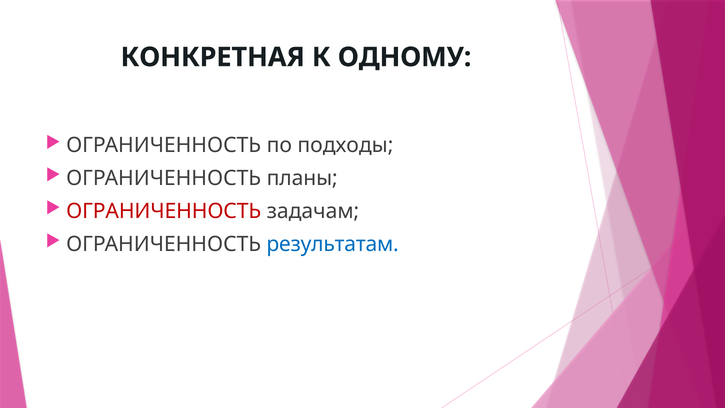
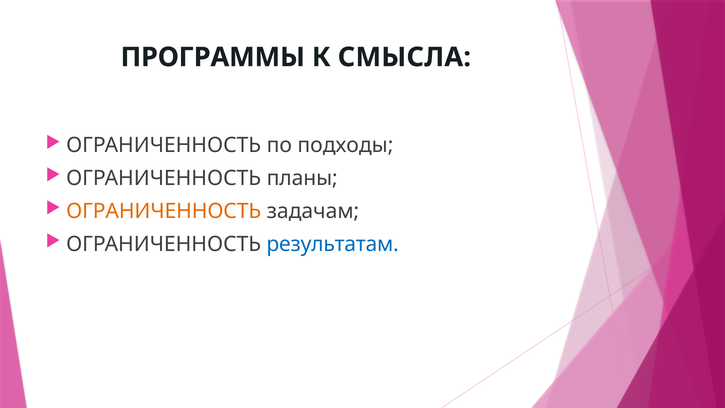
КОНКРЕТНАЯ: КОНКРЕТНАЯ -> ПРОГРАММЫ (213, 57)
ОДНОМУ: ОДНОМУ -> СМЫСЛА (404, 57)
ОГРАНИЧЕННОСТЬ colour: red -> orange (164, 211)
